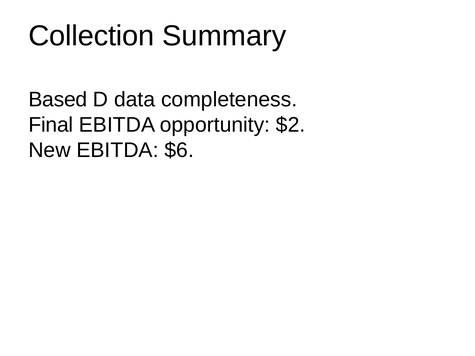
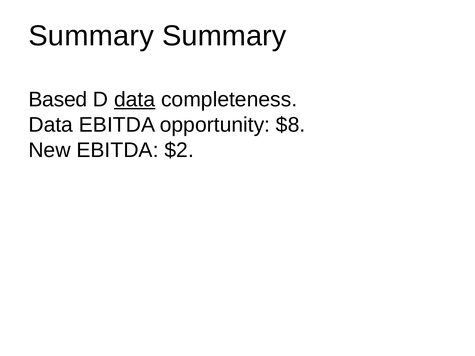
Collection: Collection -> Summary (91, 36)
data underline: none -> present (135, 100)
Final: Final -> Data (51, 125)
$2: $2 -> $8 (291, 125)
$6: $6 -> $2 (179, 150)
